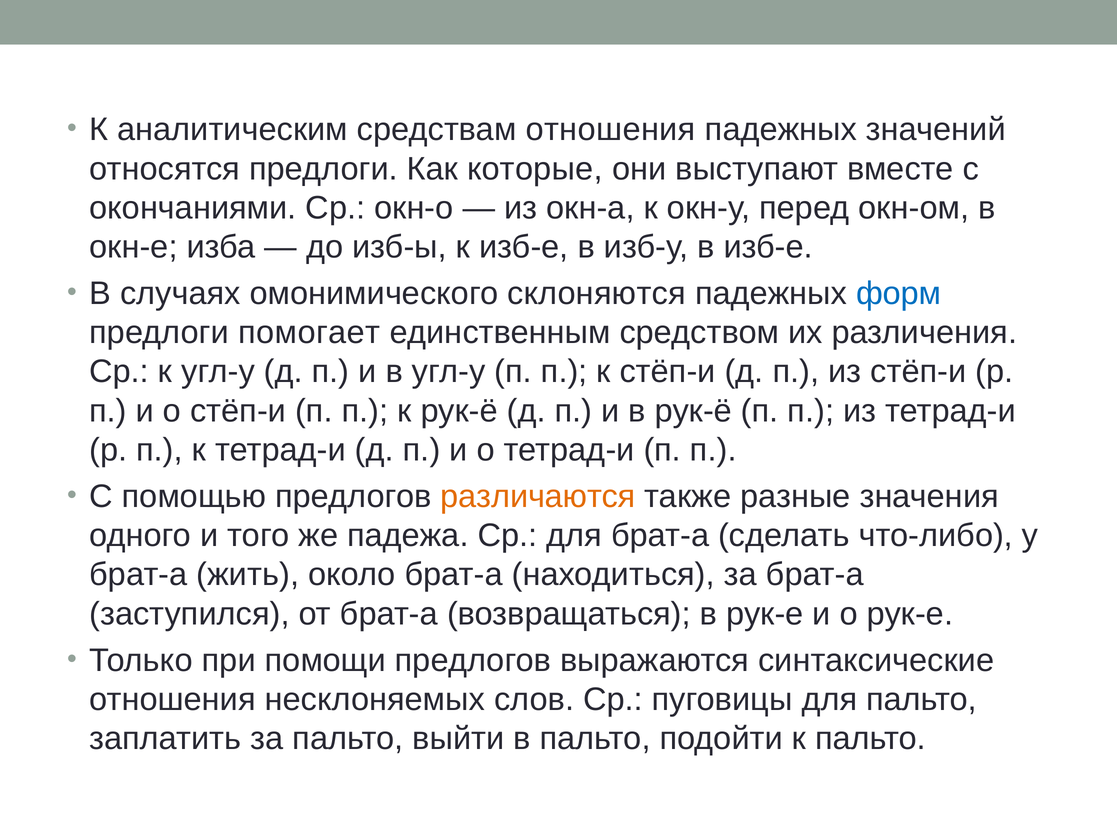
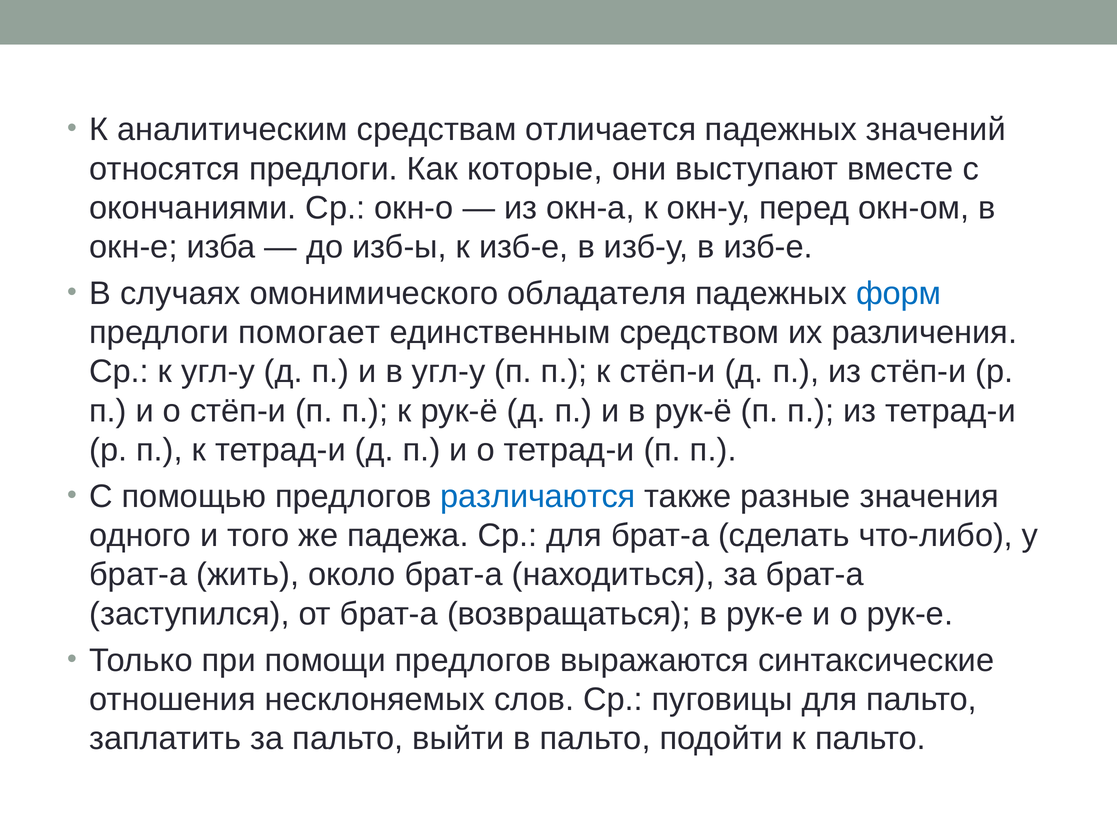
средствам отношения: отношения -> отличается (611, 130)
склоняются: склоняются -> обладателя (597, 293)
различаются colour: orange -> blue (538, 496)
